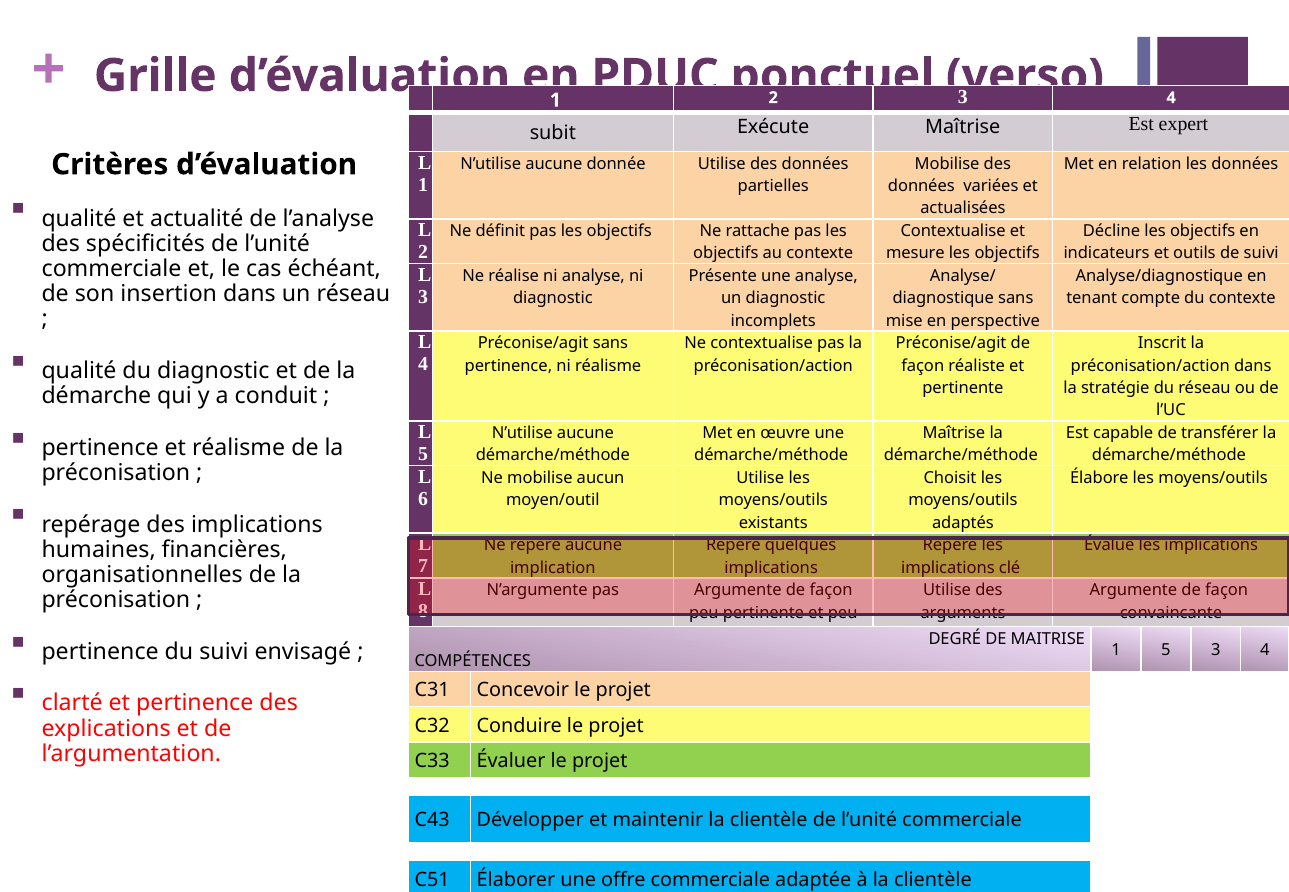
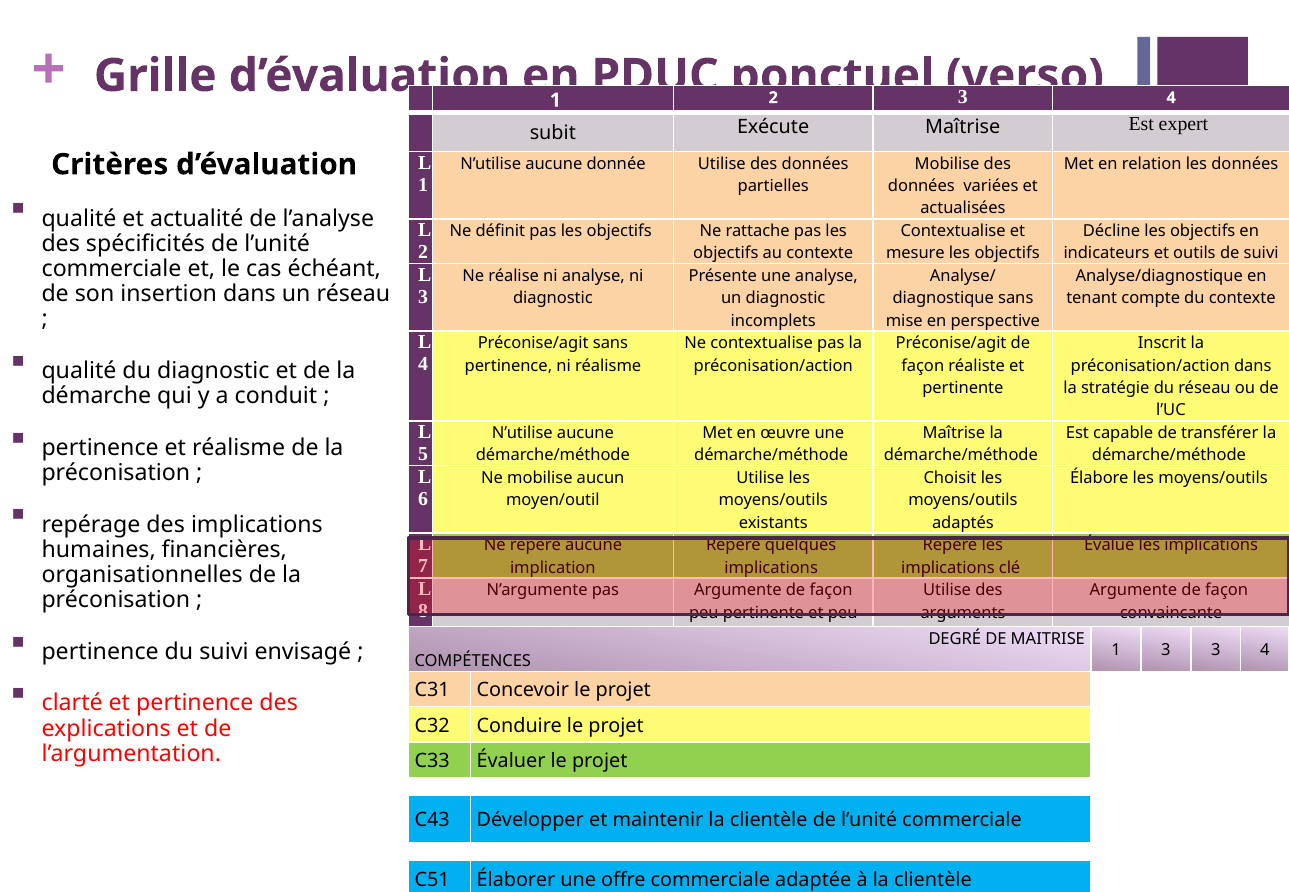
1 5: 5 -> 3 (1166, 650)
